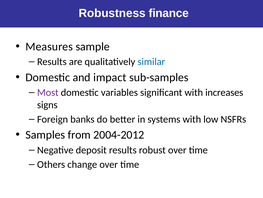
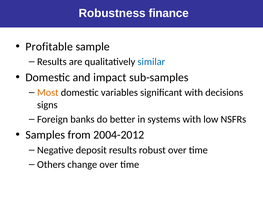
Measures: Measures -> Profitable (49, 46)
Most colour: purple -> orange (48, 92)
increases: increases -> decisions (224, 92)
